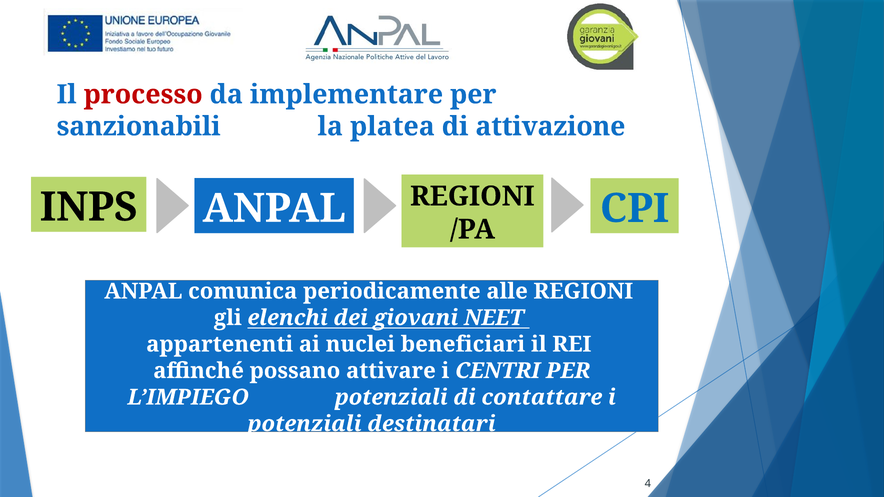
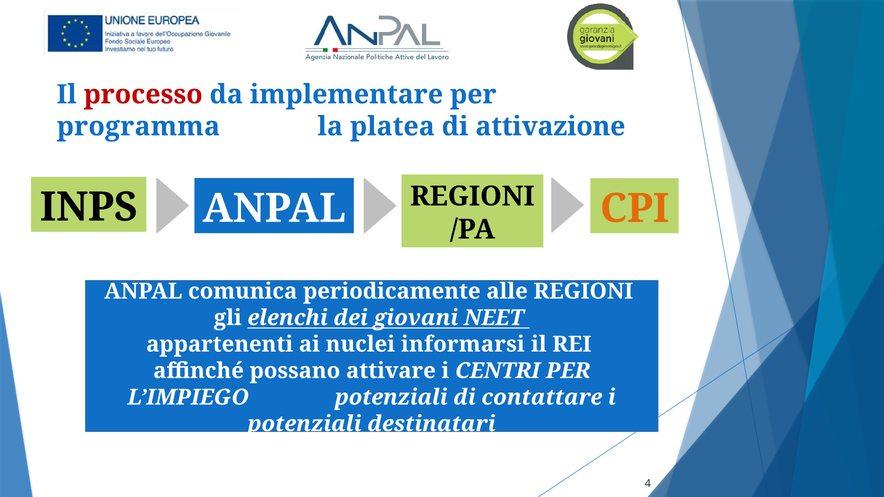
sanzionabili: sanzionabili -> programma (138, 127)
CPI colour: blue -> orange (635, 209)
beneficiari: beneficiari -> informarsi (463, 344)
